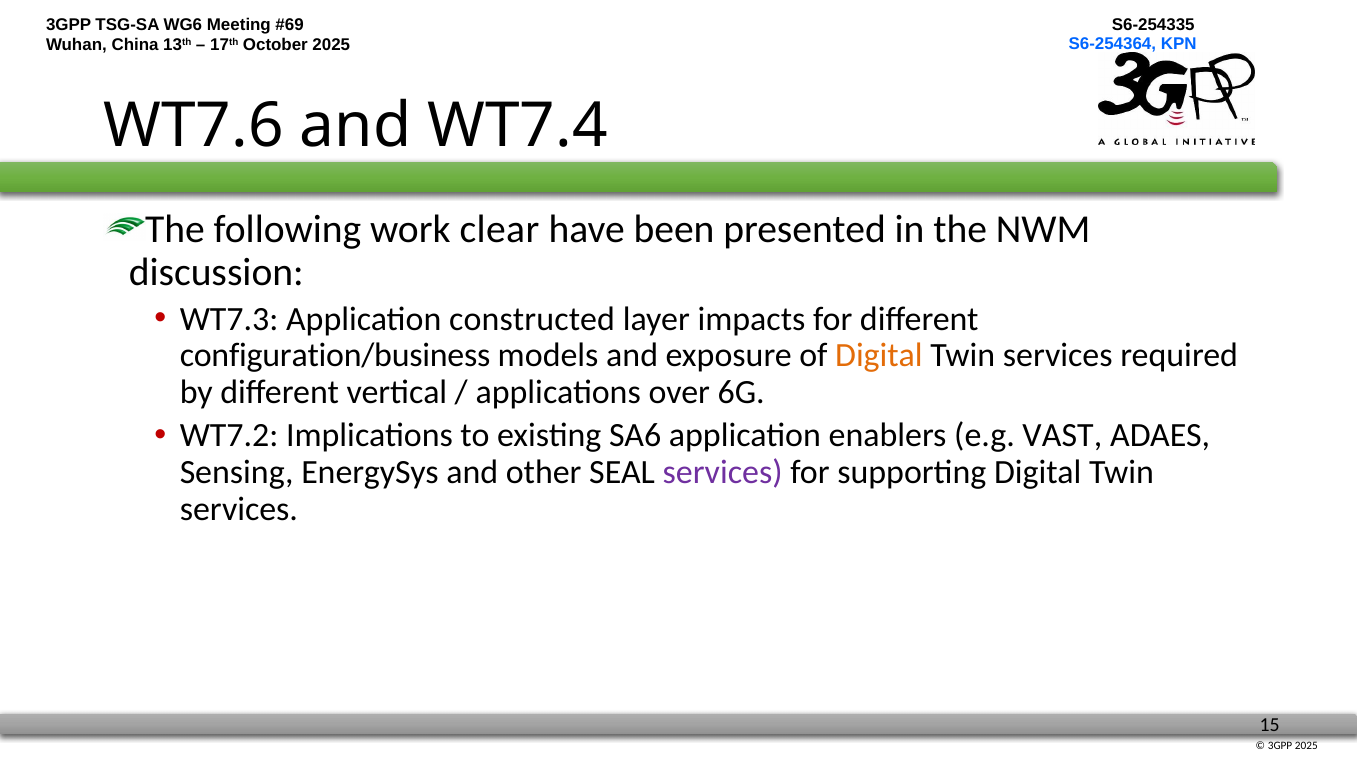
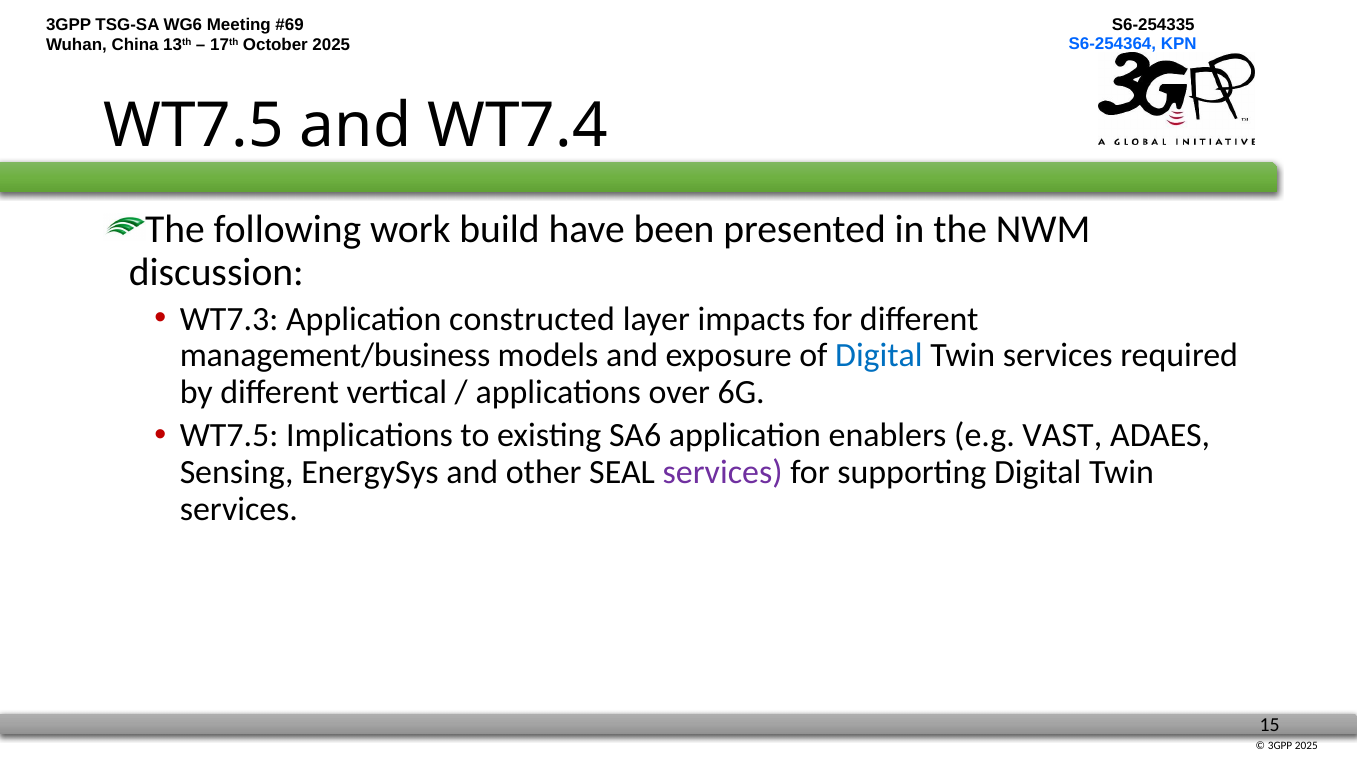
WT7.6: WT7.6 -> WT7.5 (194, 126)
clear: clear -> build (500, 229)
configuration/business: configuration/business -> management/business (335, 356)
Digital colour: orange -> blue (879, 356)
WT7.2: WT7.2 -> WT7.5 (229, 436)
